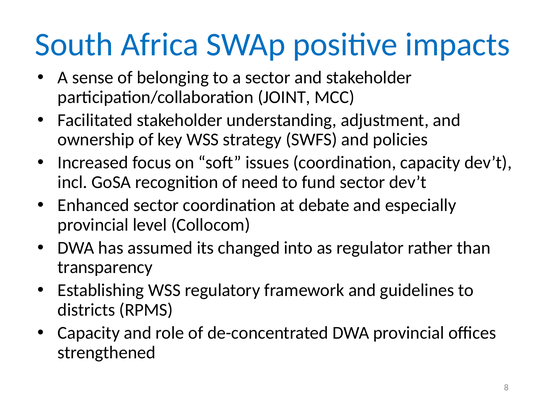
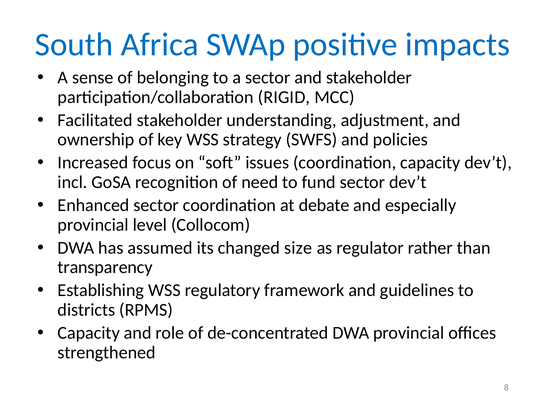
JOINT: JOINT -> RIGID (284, 97)
into: into -> size (298, 248)
